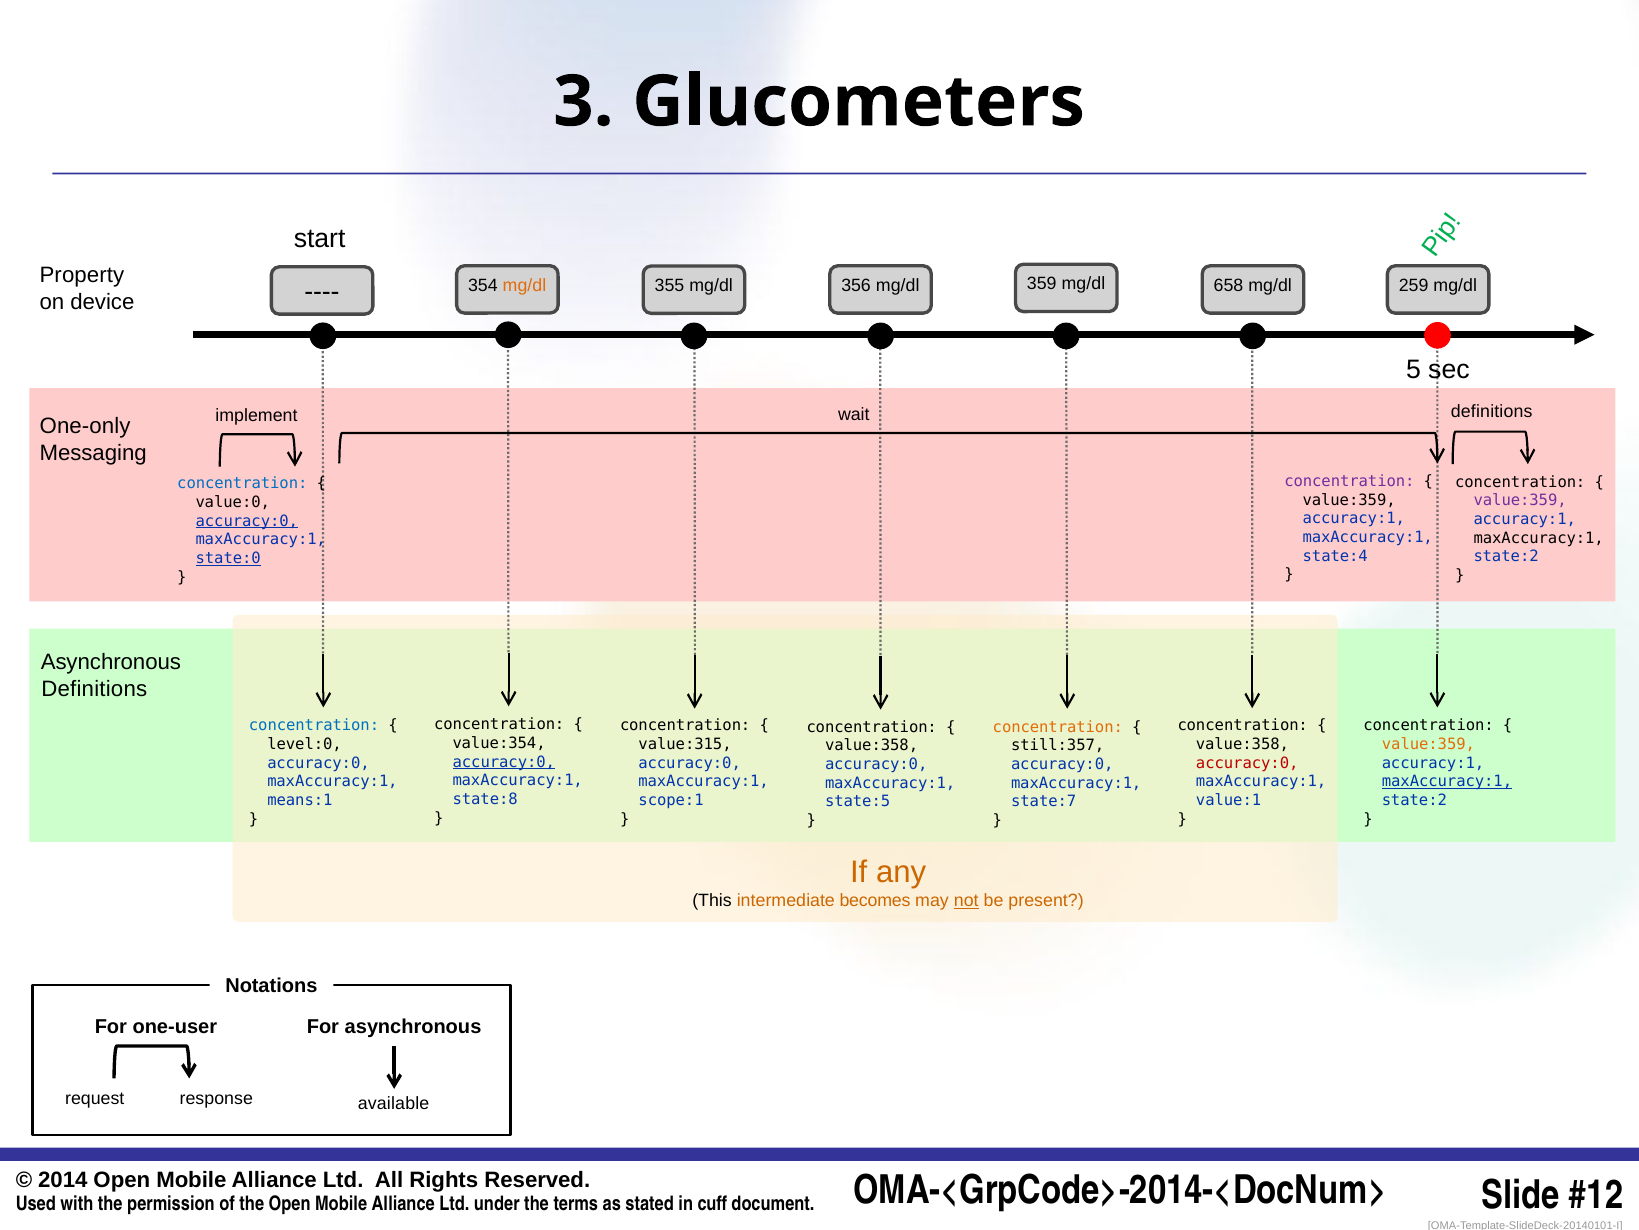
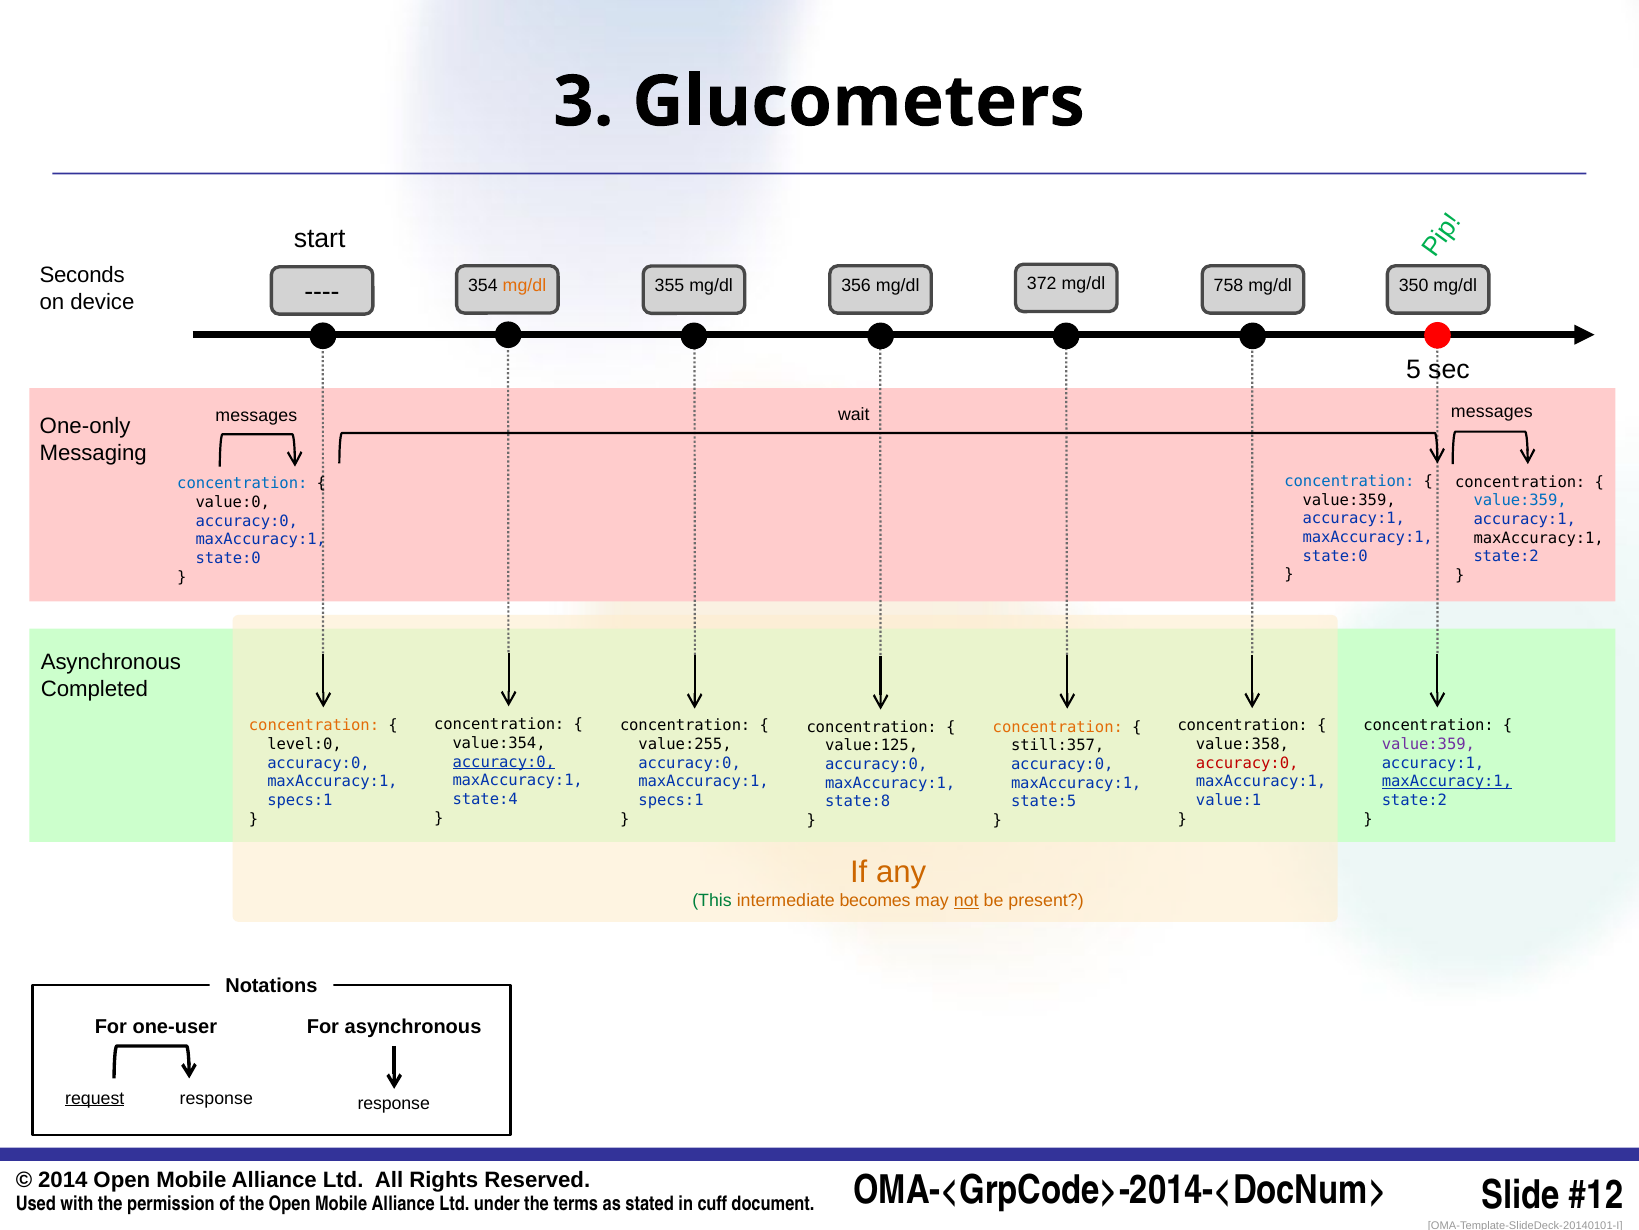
Property: Property -> Seconds (82, 275)
658: 658 -> 758 (1229, 285)
359: 359 -> 372 (1042, 284)
259: 259 -> 350 (1414, 285)
definitions: definitions -> messages (1492, 411)
implement: implement -> messages (256, 415)
concentration colour: purple -> blue (1349, 481)
value:359 colour: purple -> blue (1520, 500)
accuracy:0 underline: present -> none (247, 521)
state:4: state:4 -> state:0 (1335, 556)
state:0 underline: present -> none (228, 558)
Definitions: Definitions -> Completed (94, 689)
concentration colour: blue -> orange (314, 725)
value:315: value:315 -> value:255 (685, 744)
value:359 colour: orange -> purple (1428, 744)
value:358: value:358 -> value:125 (872, 745)
state:8: state:8 -> state:4 (485, 799)
means:1: means:1 -> specs:1 (300, 800)
scope:1: scope:1 -> specs:1 (671, 800)
state:7: state:7 -> state:5 (1044, 801)
state:5: state:5 -> state:8 (858, 801)
This colour: black -> green (712, 901)
request underline: none -> present (95, 1098)
available: available -> response (394, 1104)
